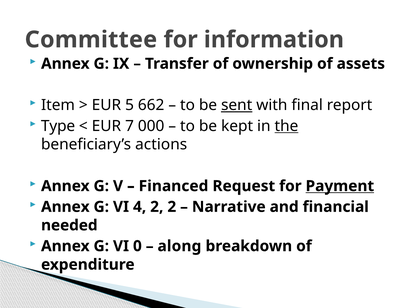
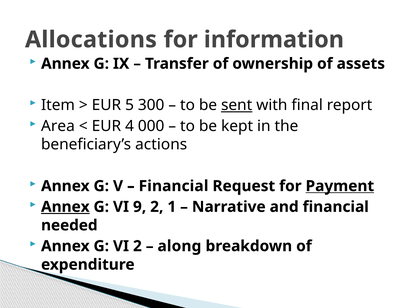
Committee: Committee -> Allocations (91, 40)
662: 662 -> 300 (151, 105)
Type: Type -> Area (58, 126)
7: 7 -> 4 (130, 126)
the underline: present -> none (286, 126)
Financed: Financed -> Financial (174, 186)
Annex underline: none -> present (65, 207)
4: 4 -> 9 (140, 207)
2 2: 2 -> 1 (172, 207)
VI 0: 0 -> 2 (137, 246)
